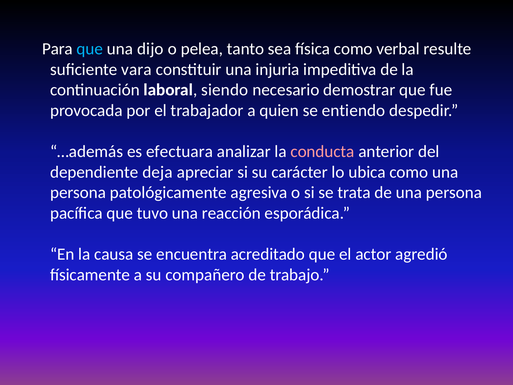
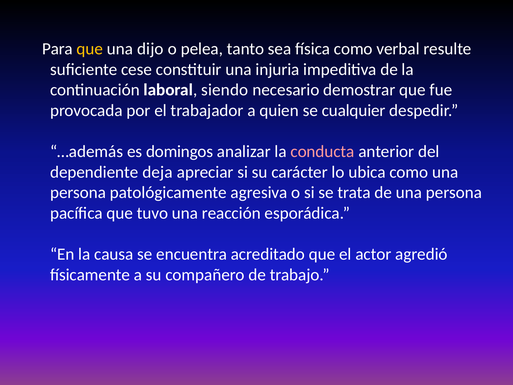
que colour: light blue -> yellow (90, 49)
vara: vara -> cese (137, 69)
entiendo: entiendo -> cualquier (354, 110)
efectuara: efectuara -> domingos (180, 151)
